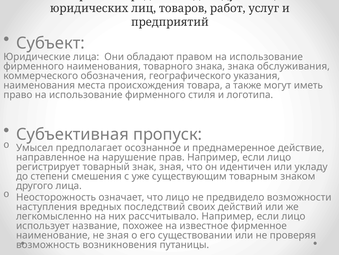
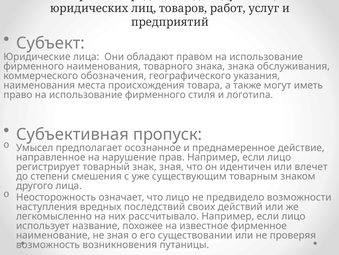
укладу: укладу -> влечет (311, 166)
